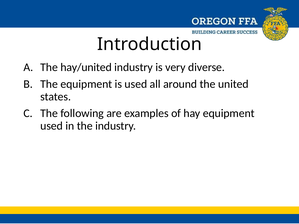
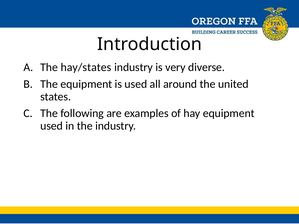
hay/united: hay/united -> hay/states (86, 67)
